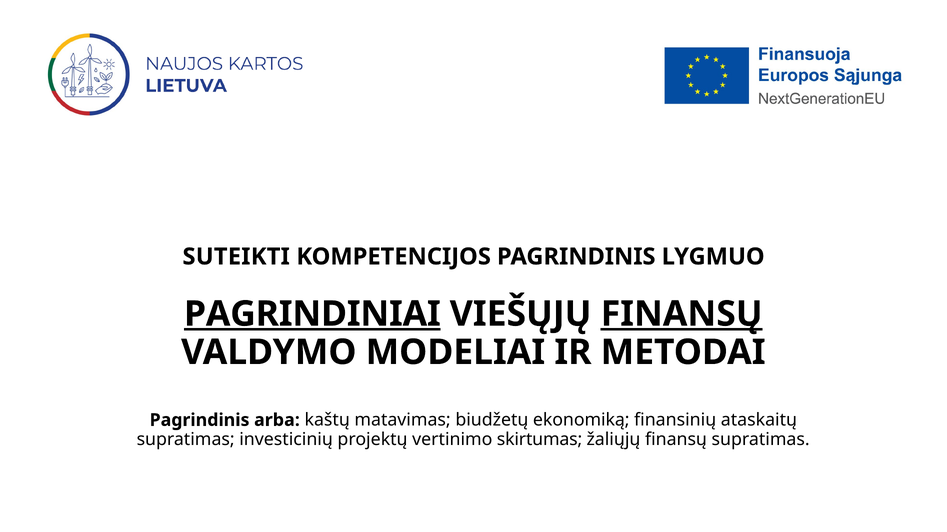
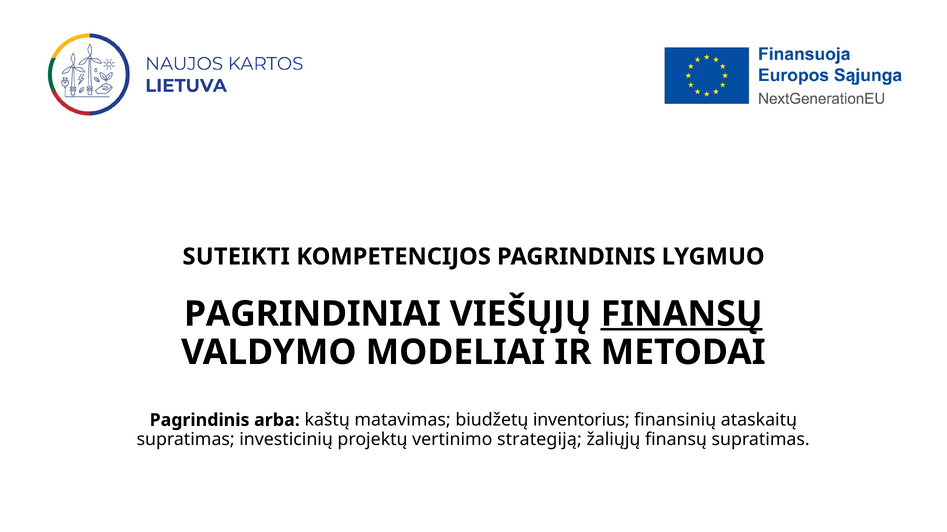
PAGRINDINIAI underline: present -> none (312, 314)
ekonomiką: ekonomiką -> inventorius (581, 421)
skirtumas: skirtumas -> strategiją (539, 440)
